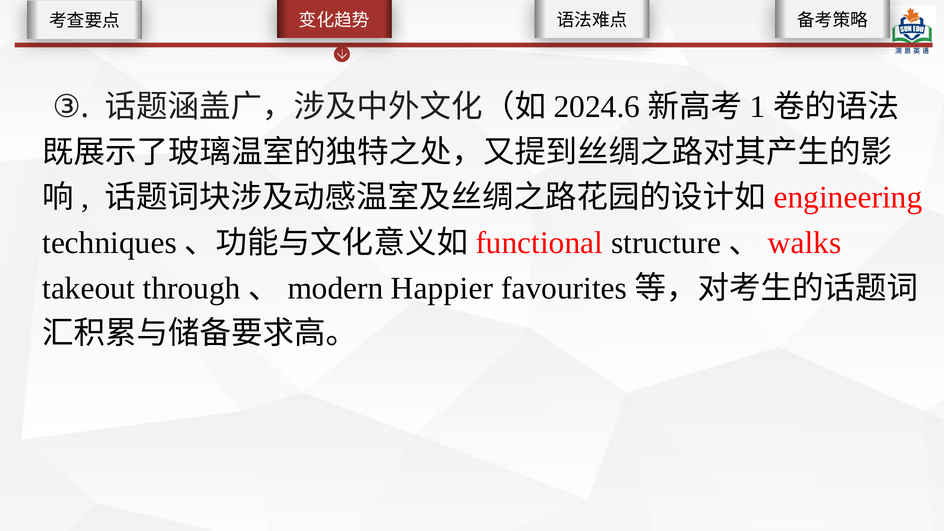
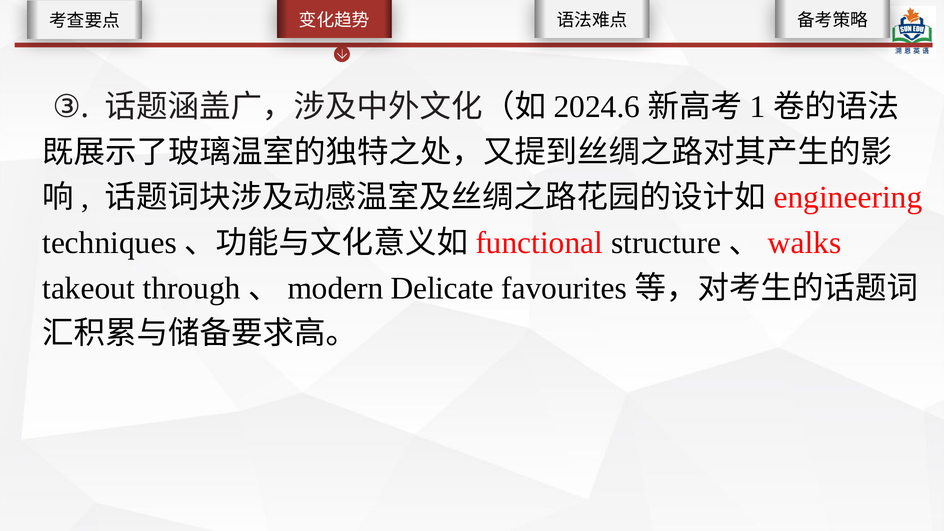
Happier: Happier -> Delicate (442, 288)
